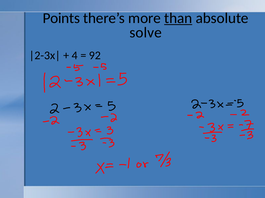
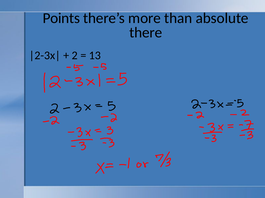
than underline: present -> none (178, 18)
solve: solve -> there (146, 33)
4: 4 -> 2 (75, 56)
92: 92 -> 13 (95, 56)
